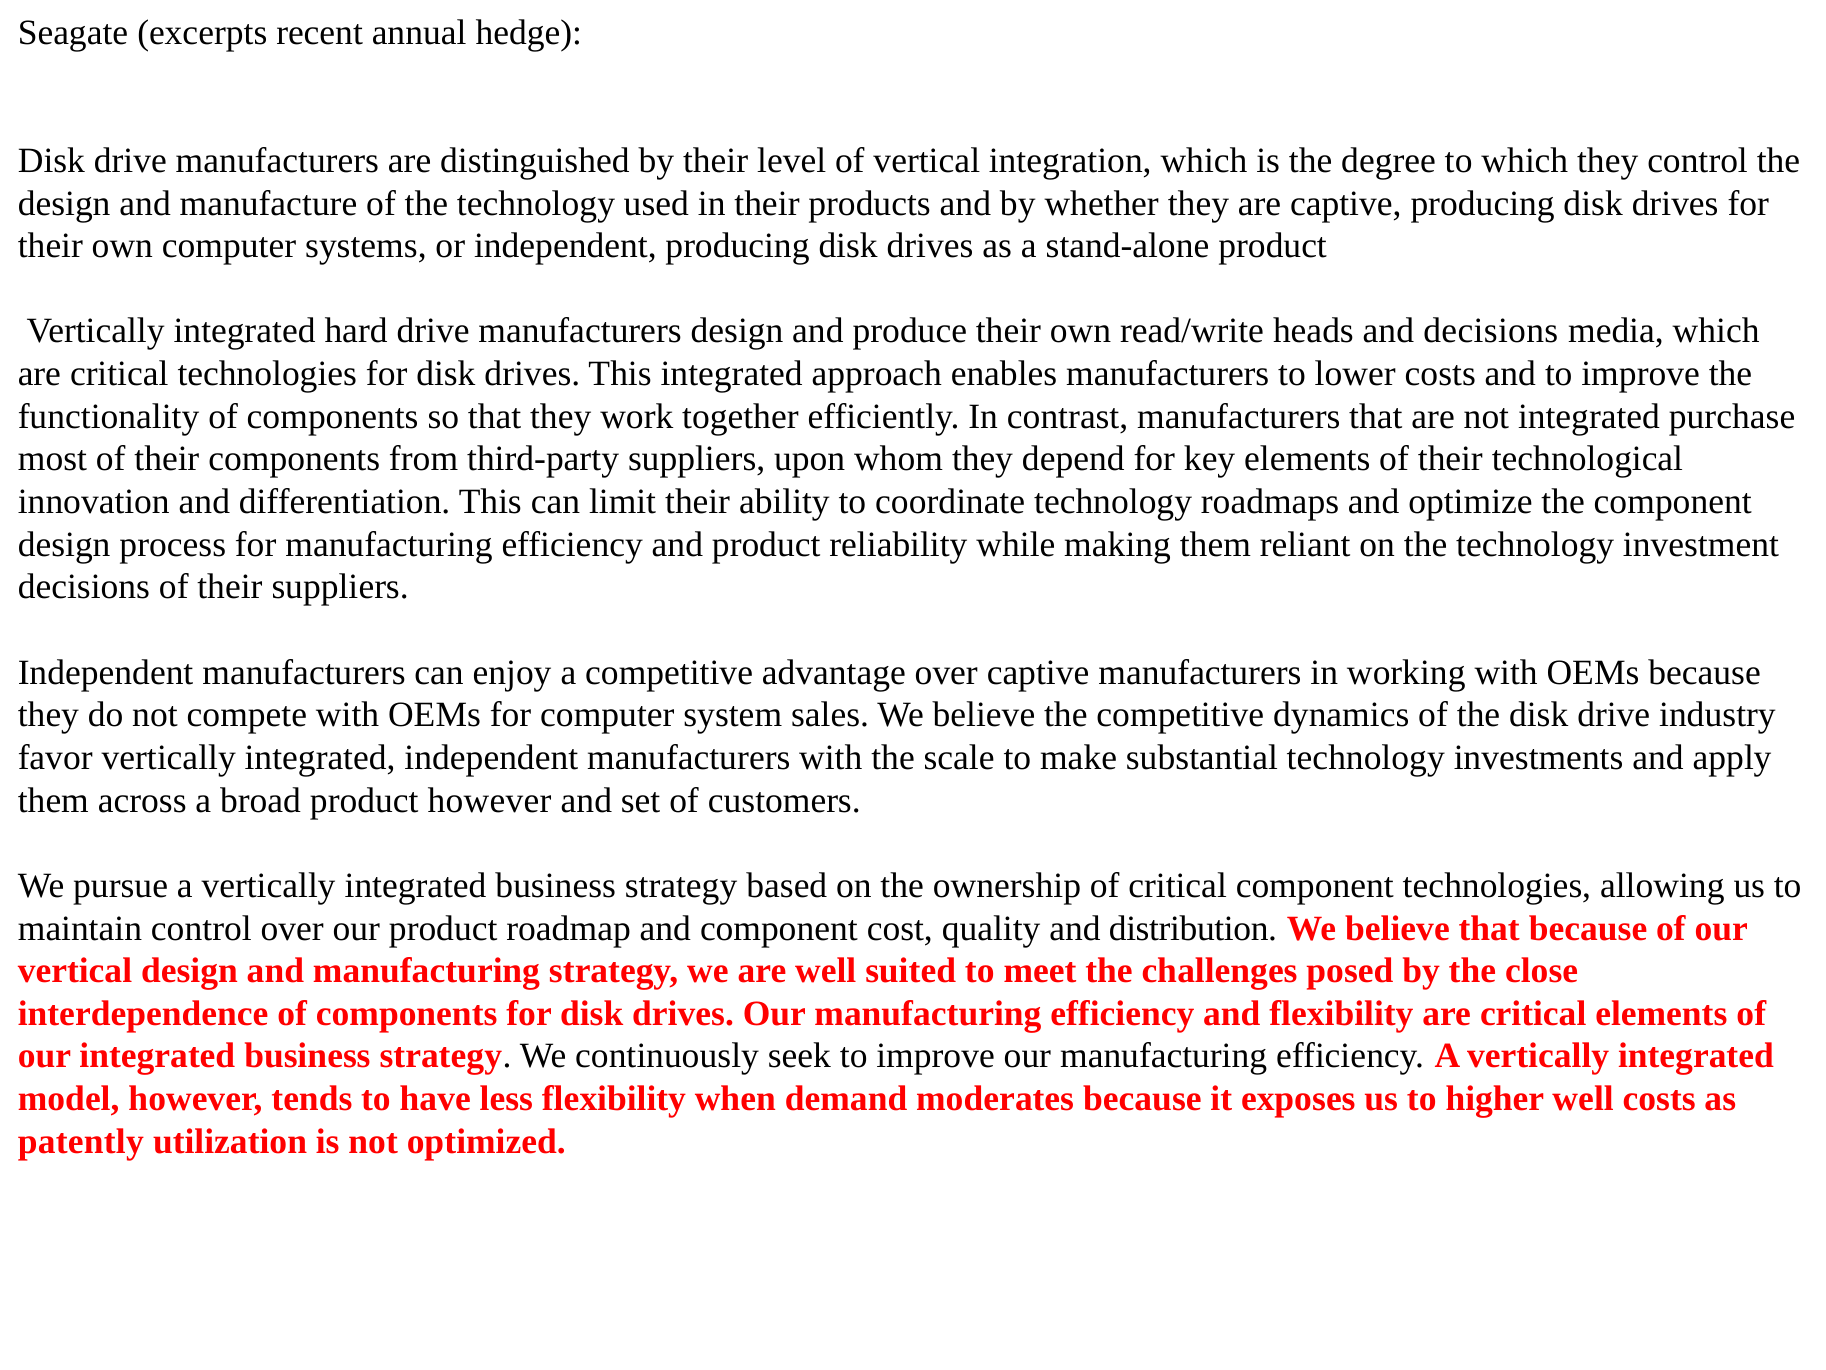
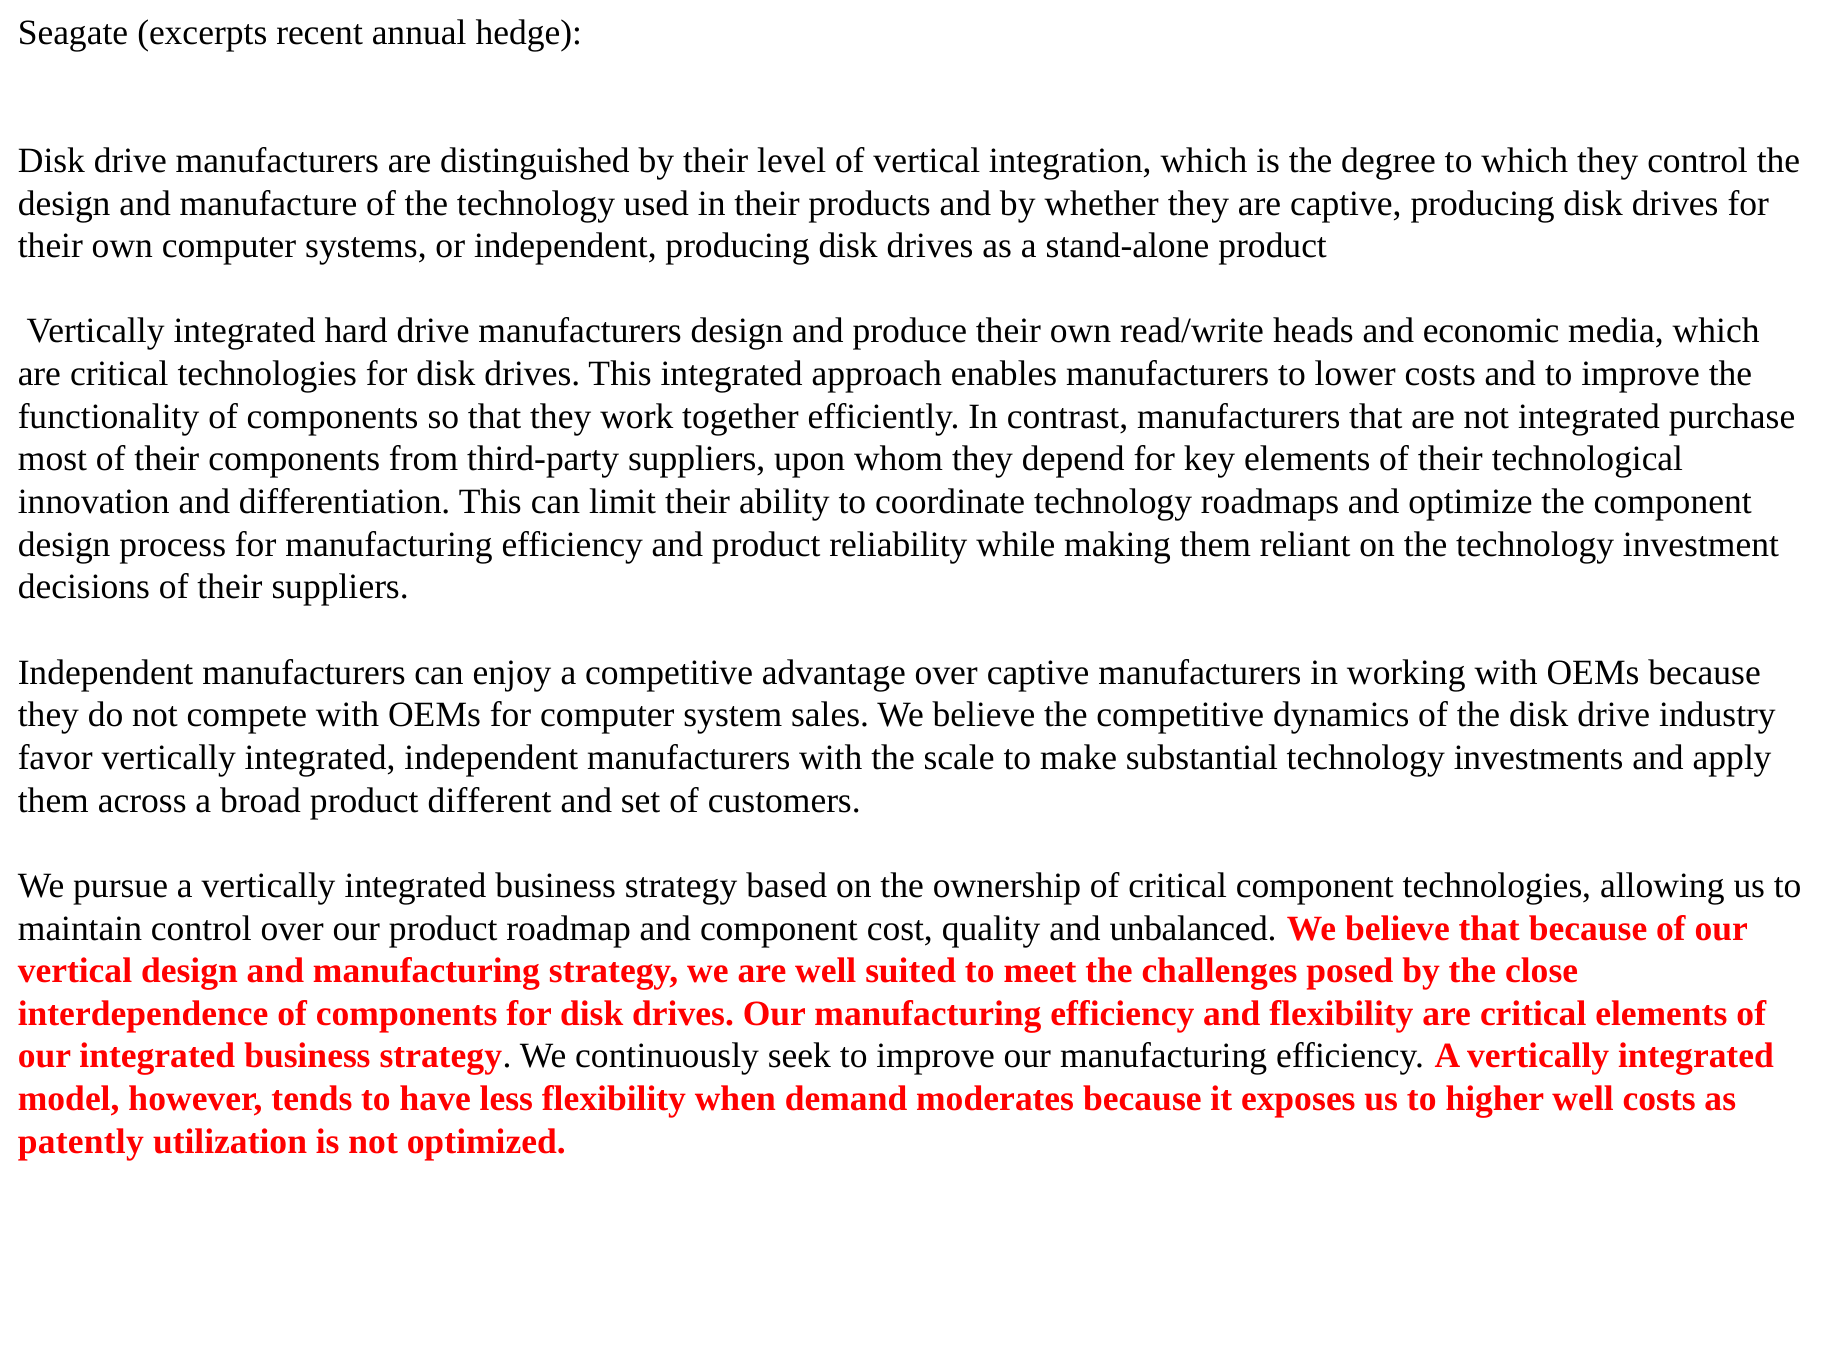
and decisions: decisions -> economic (1491, 331)
product however: however -> different (490, 800)
distribution: distribution -> unbalanced (1193, 928)
